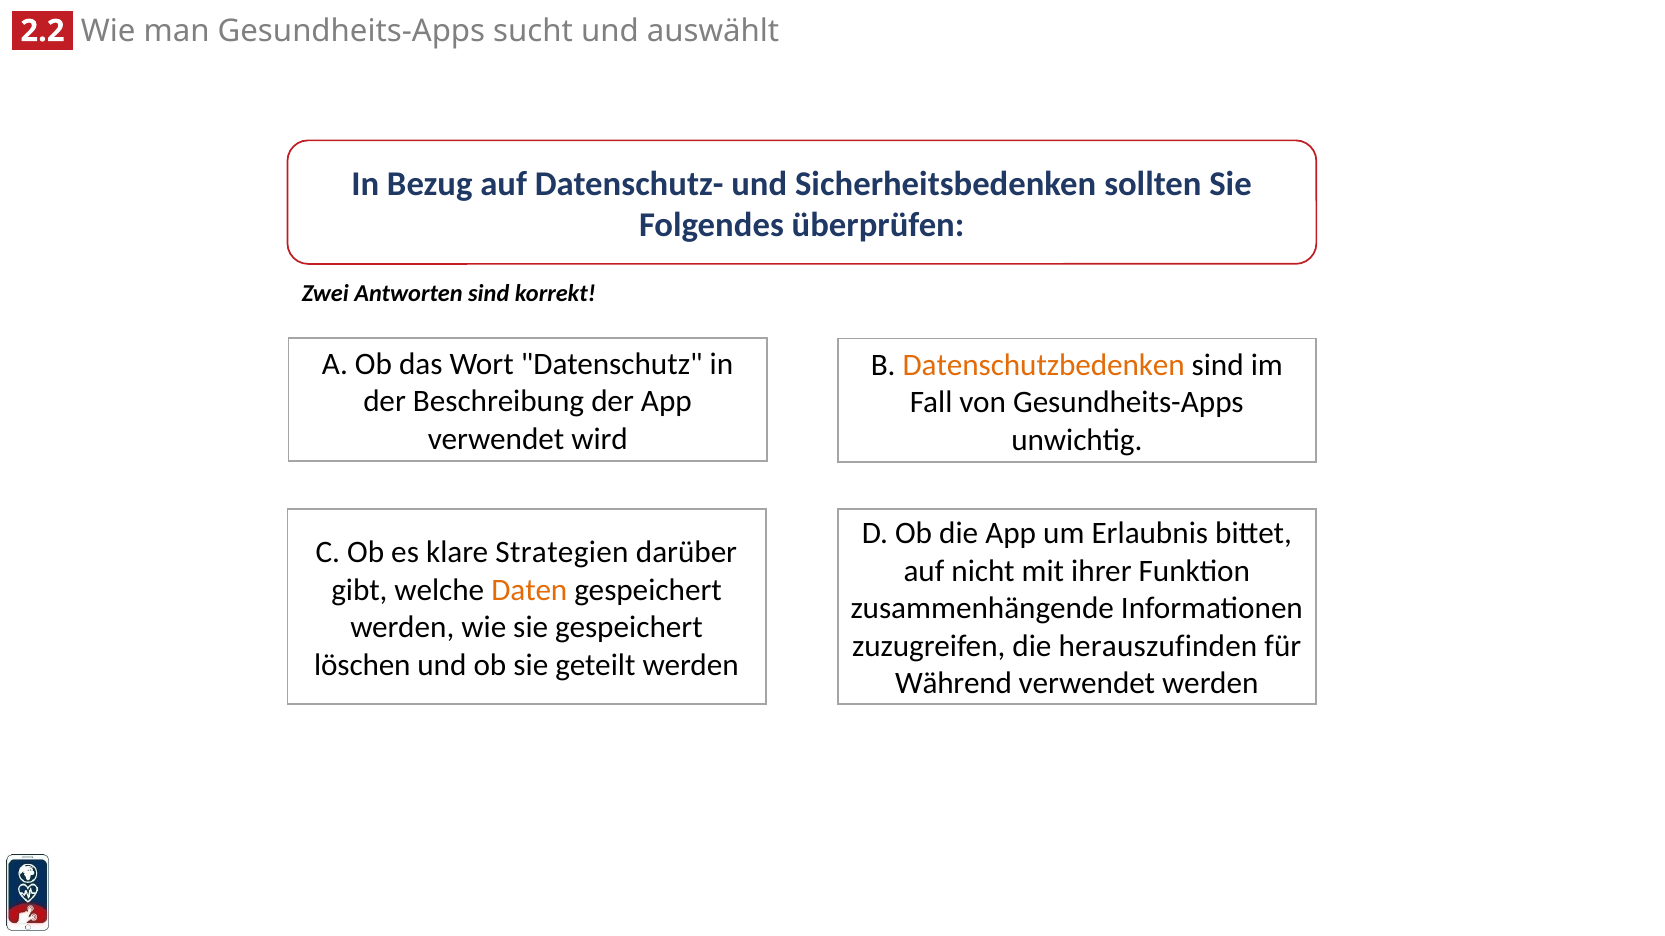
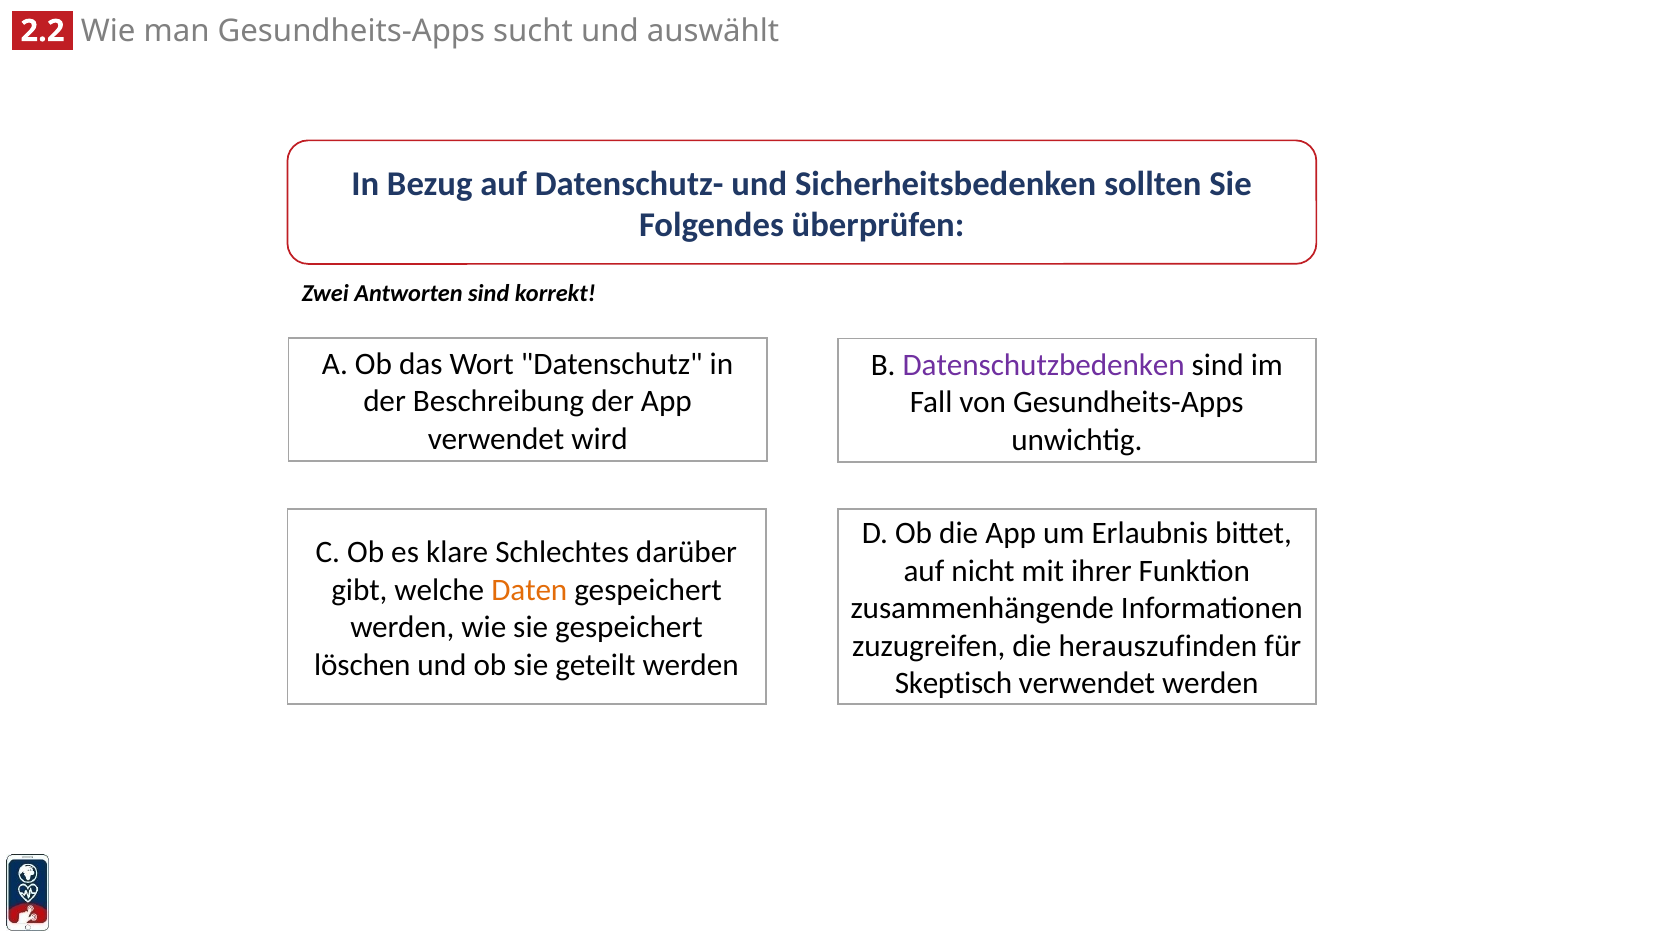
Datenschutzbedenken colour: orange -> purple (1044, 365)
Strategien: Strategien -> Schlechtes (562, 553)
Während: Während -> Skeptisch (954, 684)
